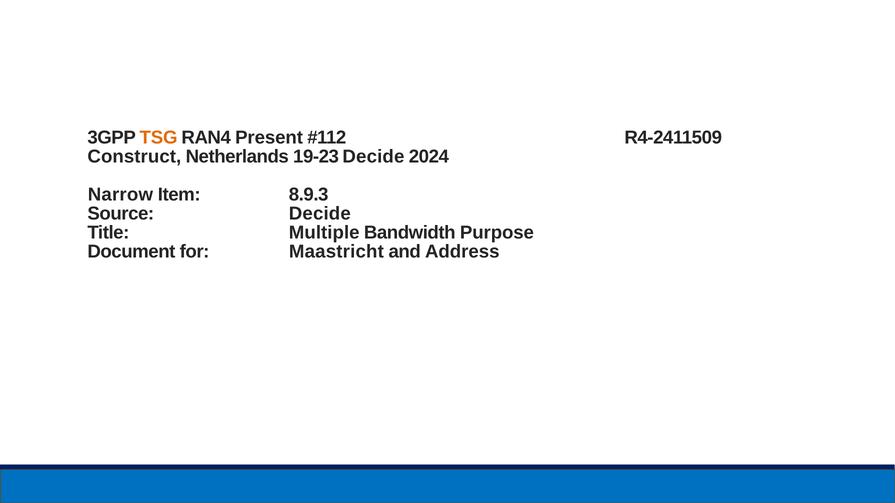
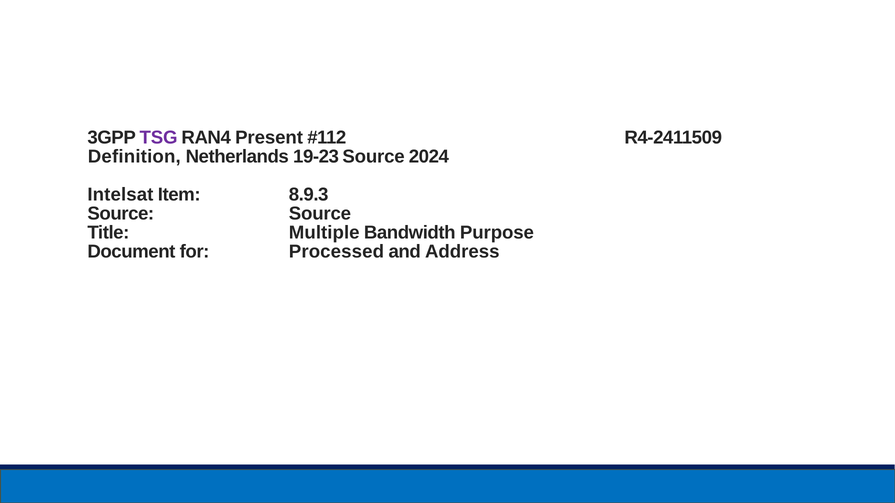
TSG colour: orange -> purple (159, 138)
Construct: Construct -> Definition (134, 157)
19-23 Decide: Decide -> Source (374, 157)
Narrow: Narrow -> Intelsat (120, 195)
Source Decide: Decide -> Source (320, 214)
Maastricht: Maastricht -> Processed (336, 252)
